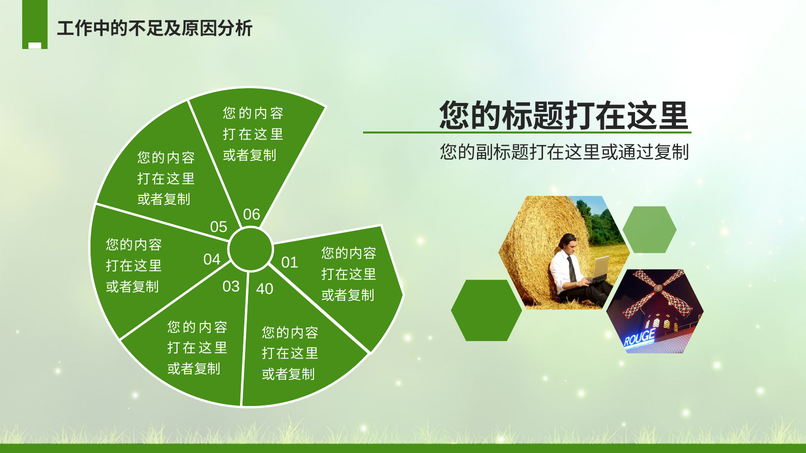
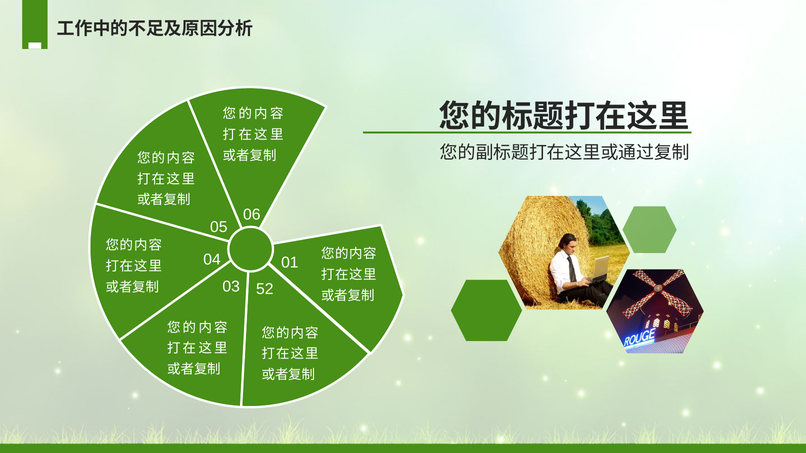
40: 40 -> 52 (265, 290)
